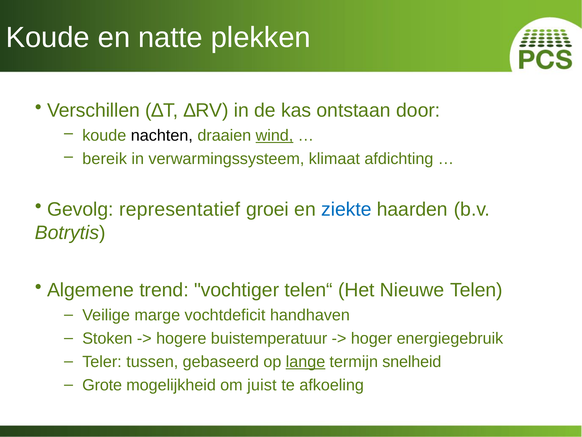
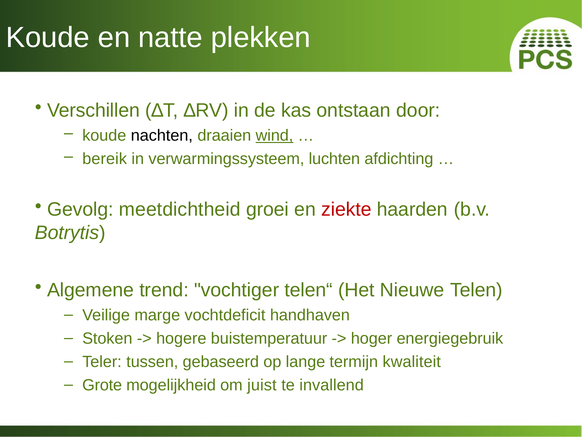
klimaat: klimaat -> luchten (334, 159)
representatief: representatief -> meetdichtheid (180, 209)
ziekte colour: blue -> red (346, 209)
lange underline: present -> none (305, 361)
snelheid: snelheid -> kwaliteit (412, 361)
afkoeling: afkoeling -> invallend (332, 385)
